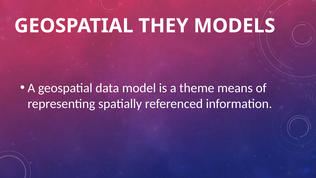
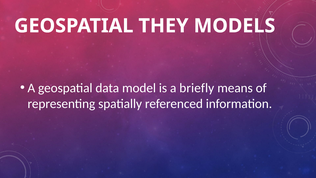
theme: theme -> briefly (197, 88)
